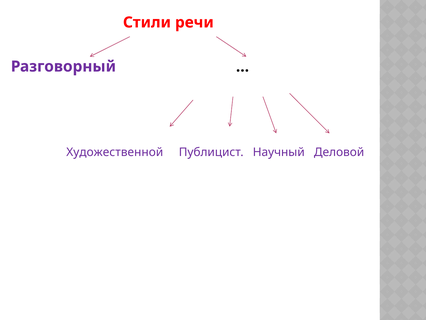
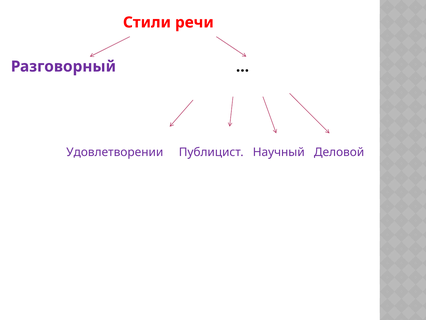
Художественной: Художественной -> Удовлетворении (115, 152)
